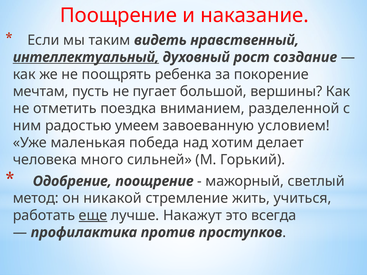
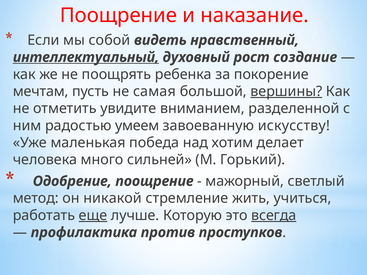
таким: таким -> собой (109, 40)
пугает: пугает -> самая (154, 91)
вершины underline: none -> present (286, 91)
поездка: поездка -> увидите (128, 109)
условием: условием -> искусству (294, 126)
Накажут: Накажут -> Которую (193, 216)
всегда underline: none -> present (274, 216)
